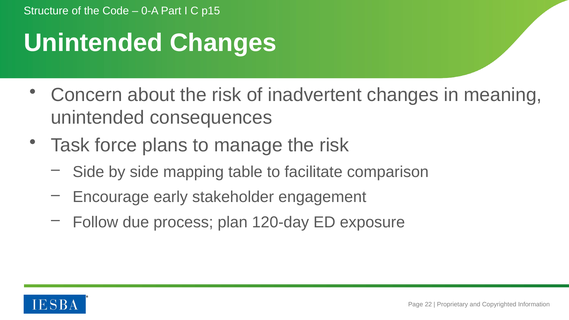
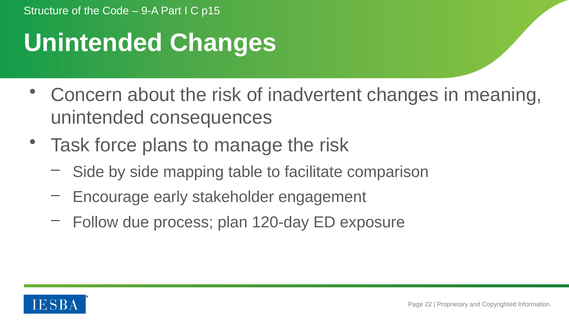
0-A: 0-A -> 9-A (150, 11)
